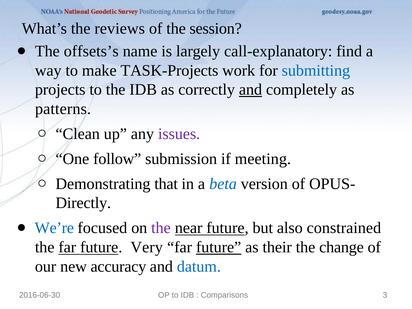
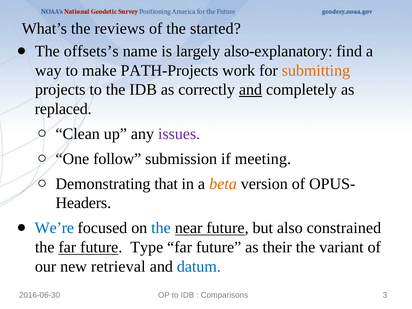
session: session -> started (215, 28)
call-explanatory: call-explanatory -> also-explanatory (278, 51)
TASK-Projects: TASK-Projects -> PATH-Projects (169, 70)
submitting colour: blue -> orange (316, 70)
patterns: patterns -> replaced (63, 109)
beta colour: blue -> orange (223, 184)
Directly: Directly -> Headers (83, 203)
the colour: purple -> blue (161, 228)
Very: Very -> Type (147, 247)
future underline: present -> none (219, 247)
change: change -> variant (341, 247)
accuracy: accuracy -> retrieval (118, 266)
